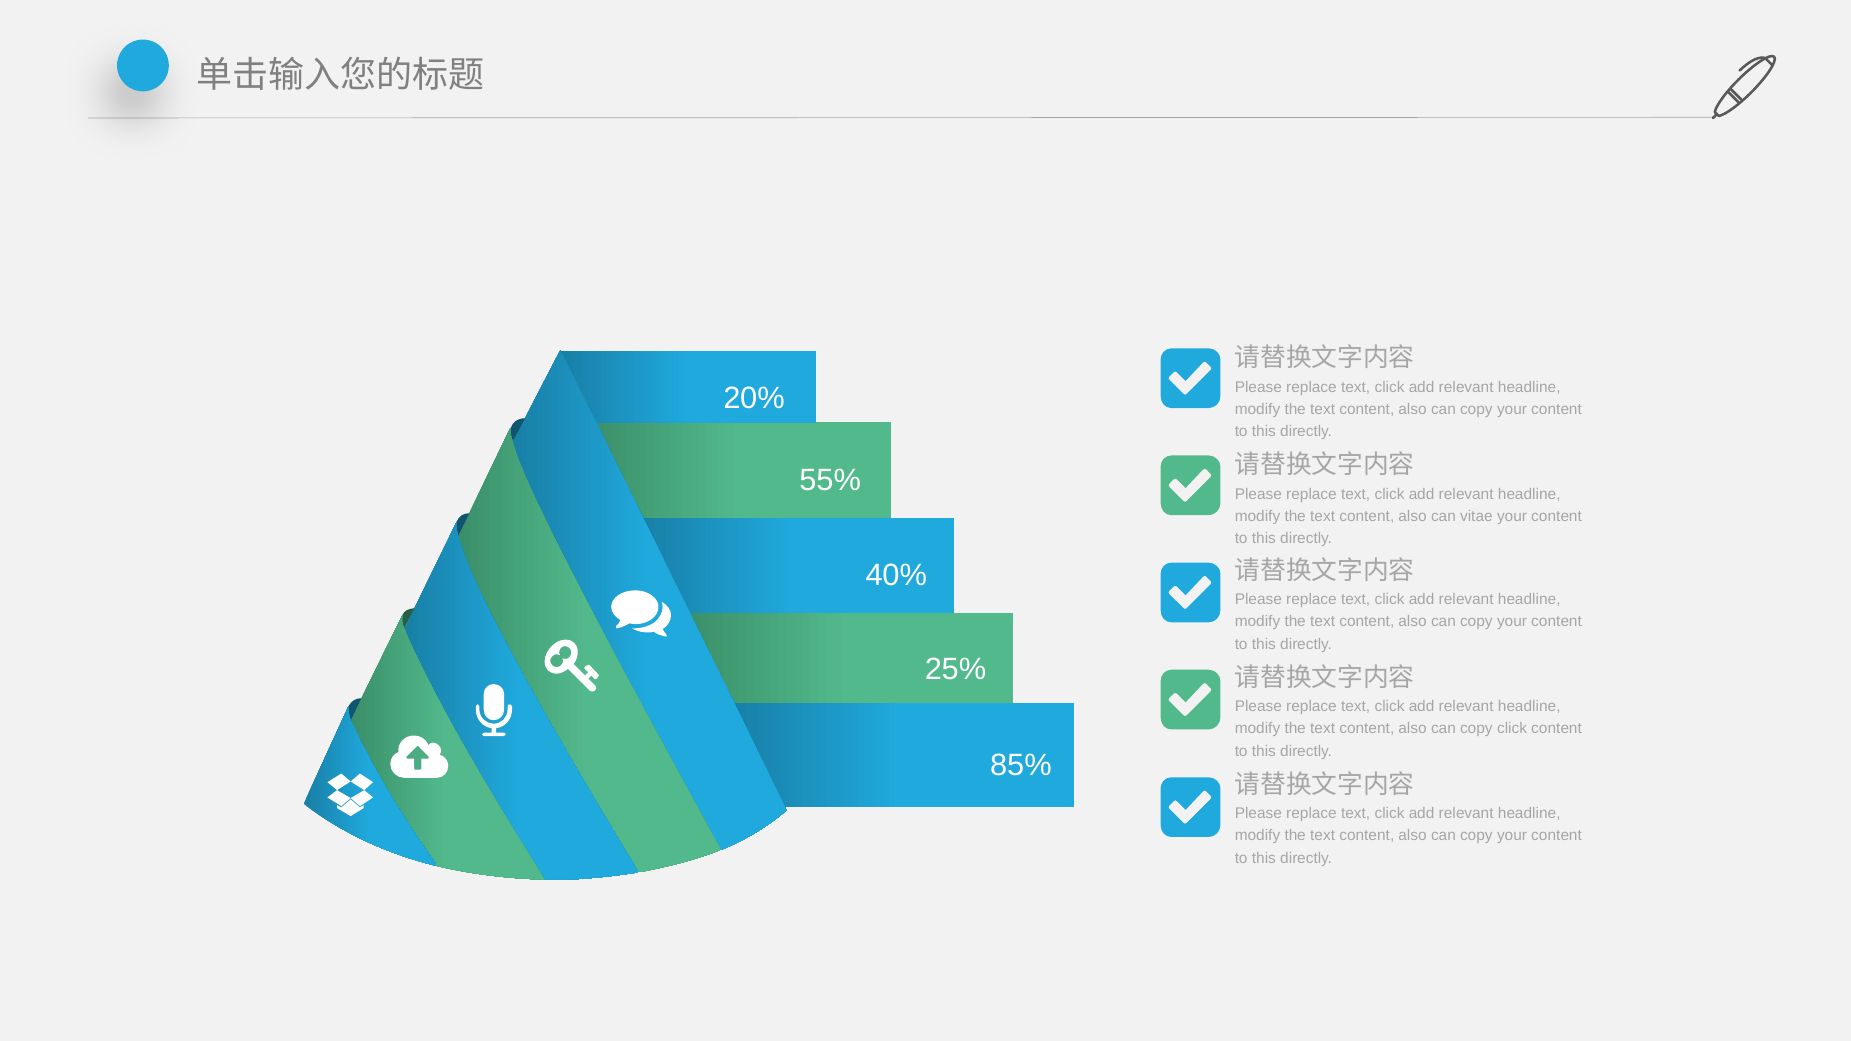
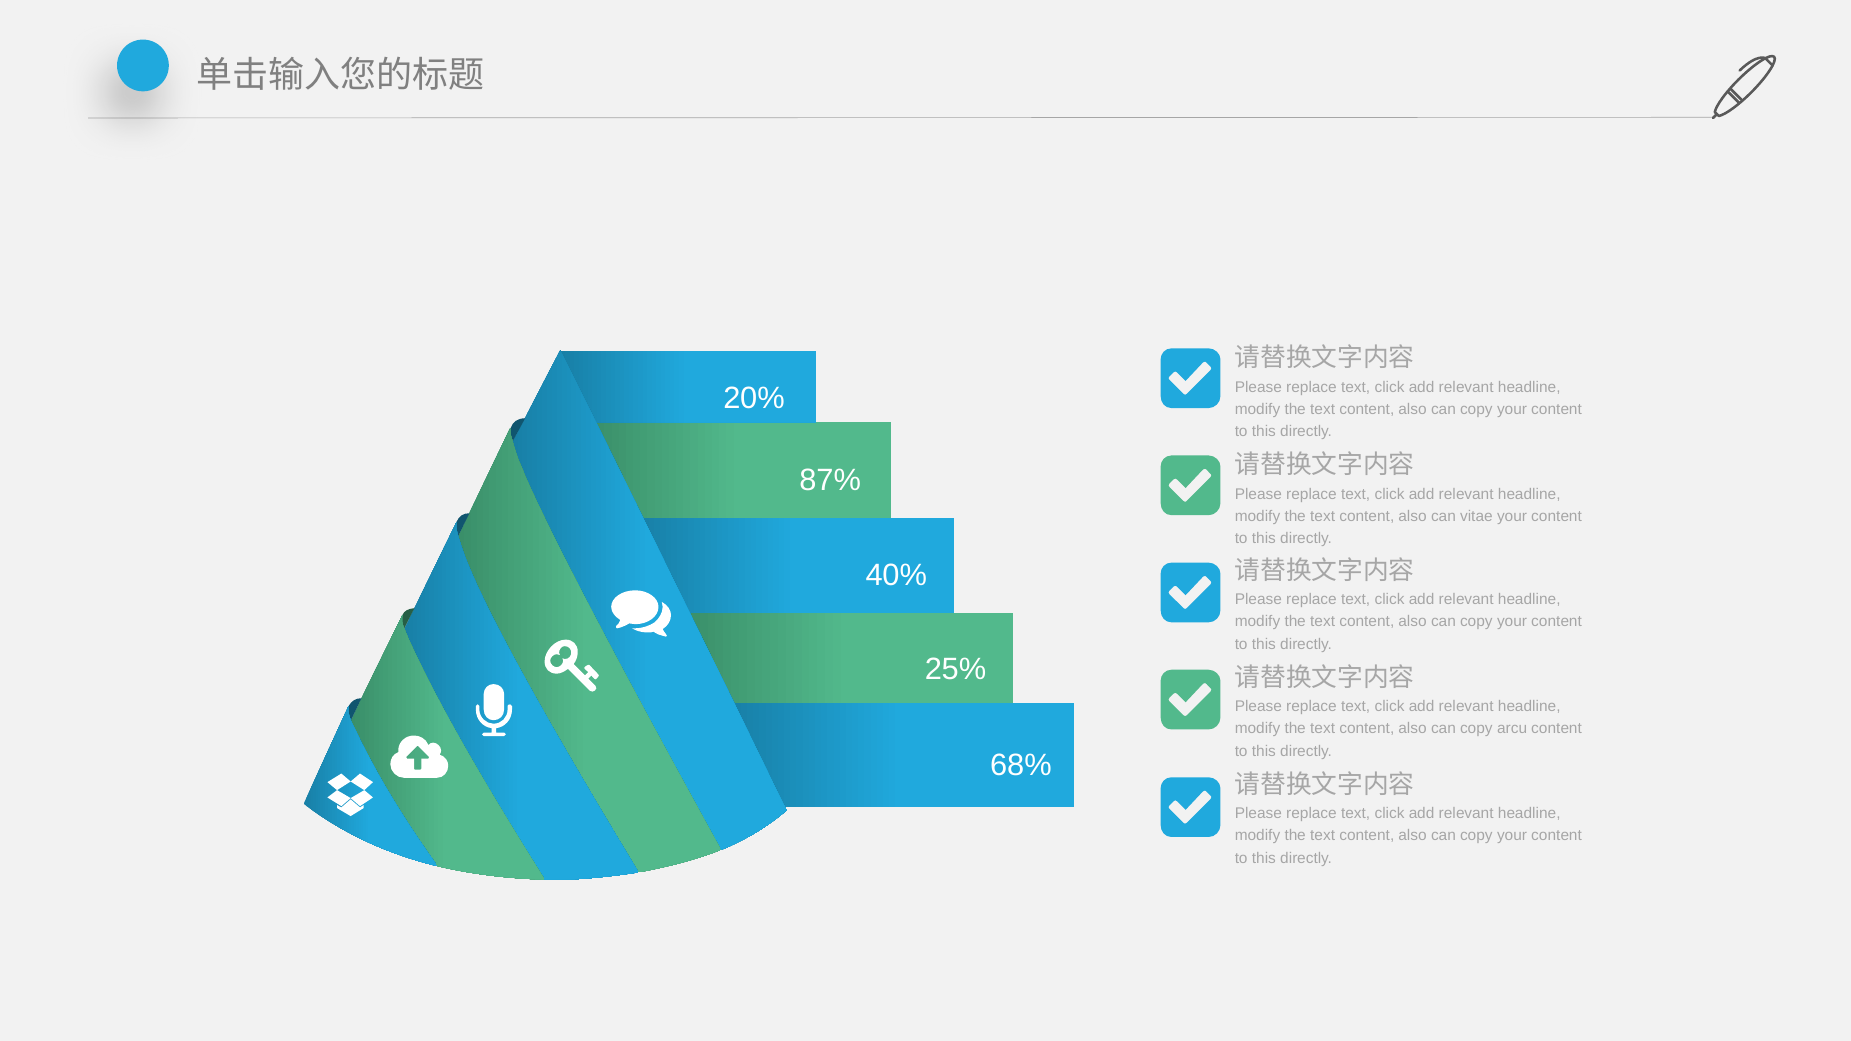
55%: 55% -> 87% (830, 480)
copy click: click -> arcu (1512, 729)
85%: 85% -> 68% (1021, 766)
